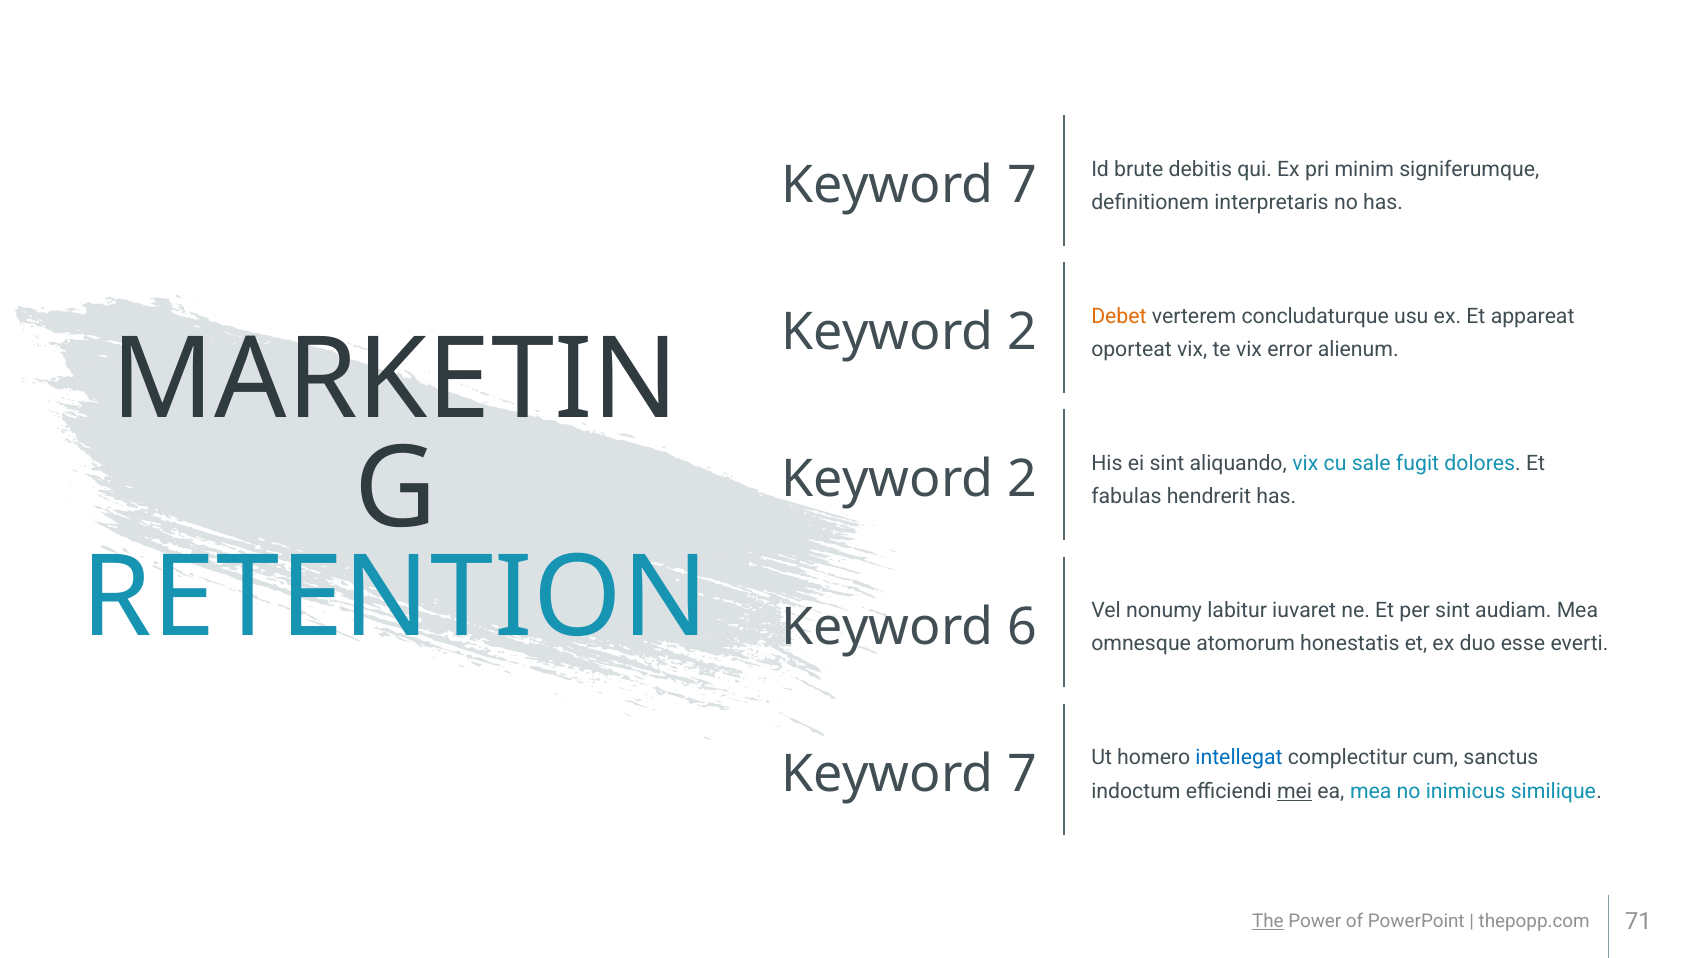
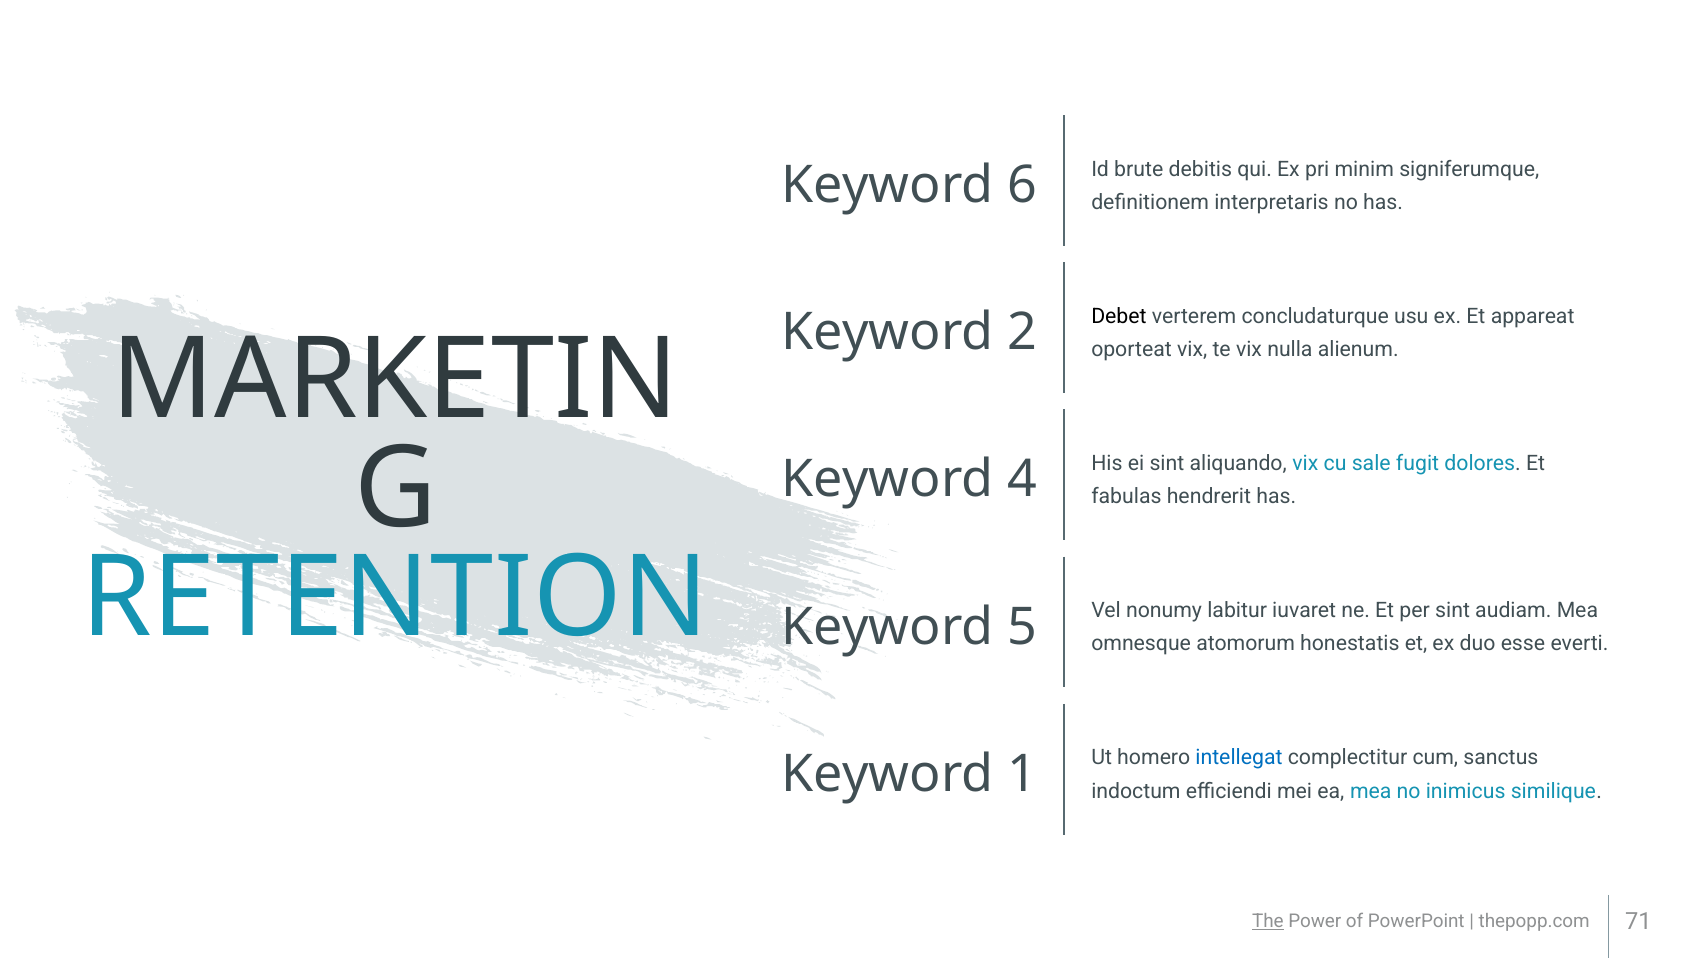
7: 7 -> 6 (1022, 185)
Debet colour: orange -> black (1119, 316)
error: error -> nulla (1290, 349)
2: 2 -> 4 (1022, 479)
6: 6 -> 5 (1022, 626)
7: 7 -> 1 (1022, 773)
mei underline: present -> none (1295, 790)
